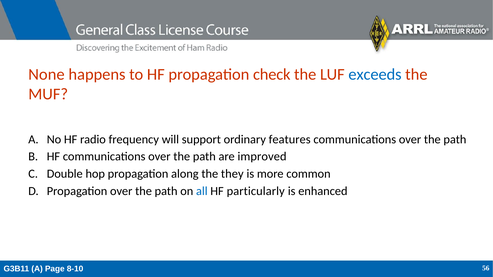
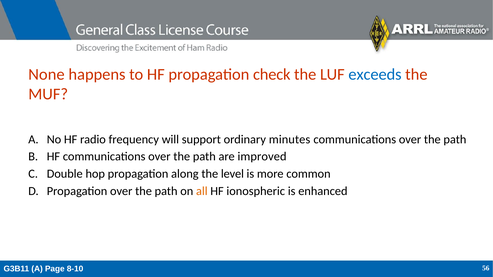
features: features -> minutes (290, 139)
they: they -> level (232, 174)
all colour: blue -> orange (202, 191)
particularly: particularly -> ionospheric (256, 191)
